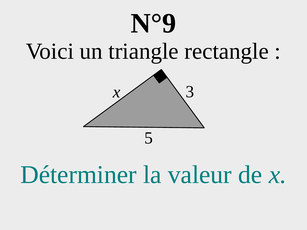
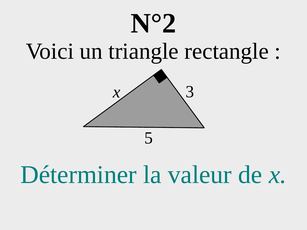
N°9: N°9 -> N°2 (153, 23)
